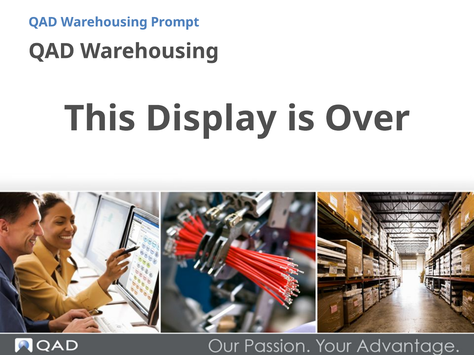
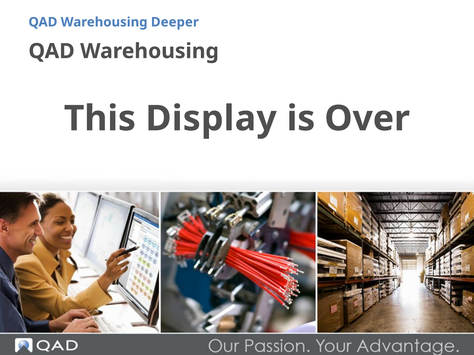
Prompt: Prompt -> Deeper (175, 22)
